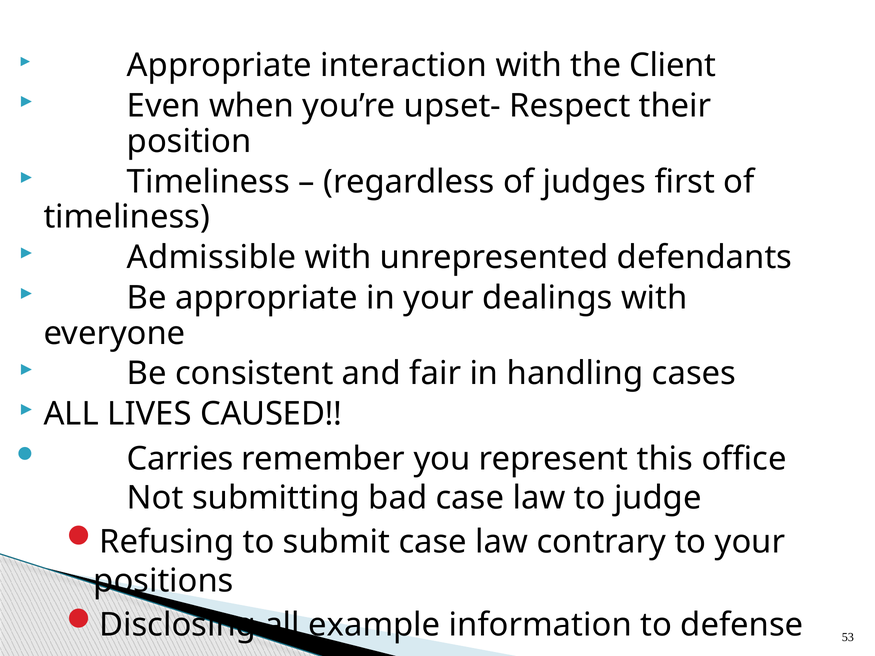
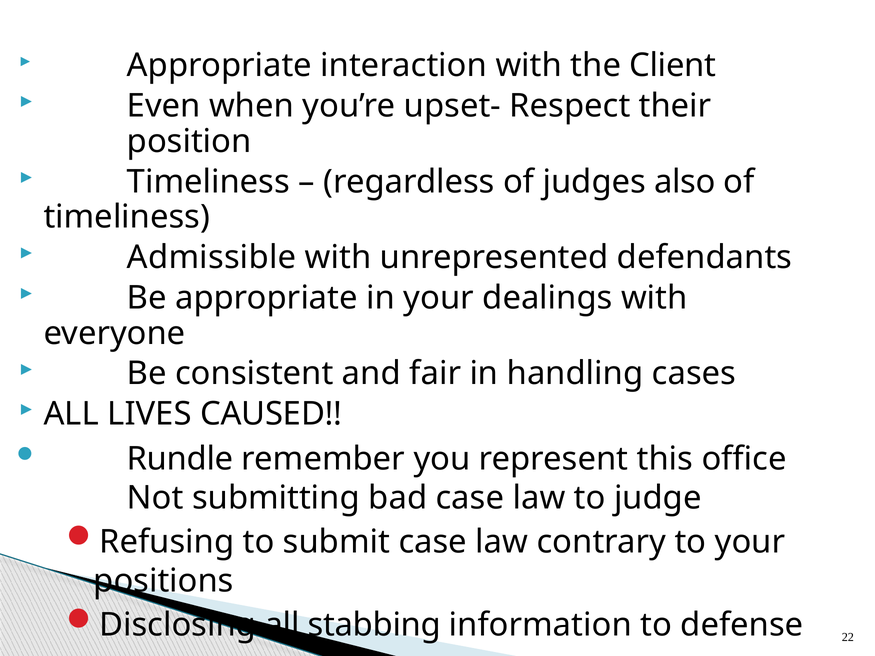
first: first -> also (685, 182)
Carries: Carries -> Rundle (180, 459)
example: example -> stabbing (374, 625)
53: 53 -> 22 (848, 637)
